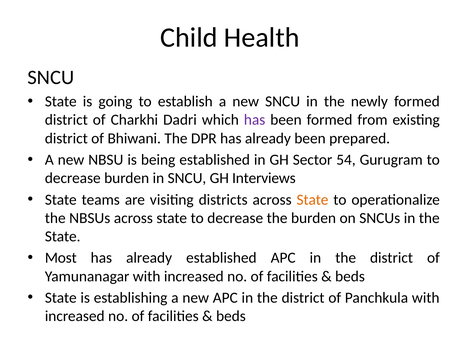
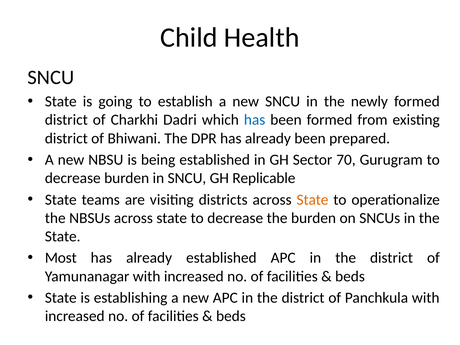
has colour: purple -> blue (255, 120)
54: 54 -> 70 (346, 160)
Interviews: Interviews -> Replicable (264, 178)
